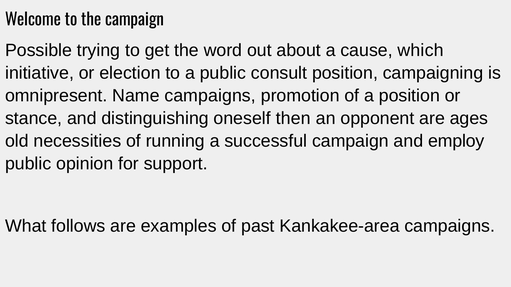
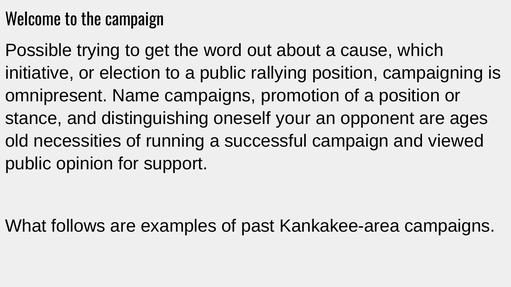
consult: consult -> rallying (279, 73)
then: then -> your (293, 118)
employ: employ -> viewed (456, 141)
